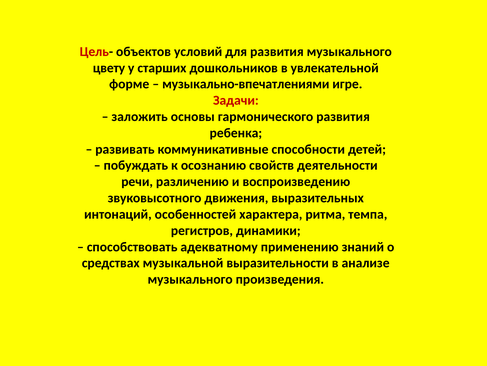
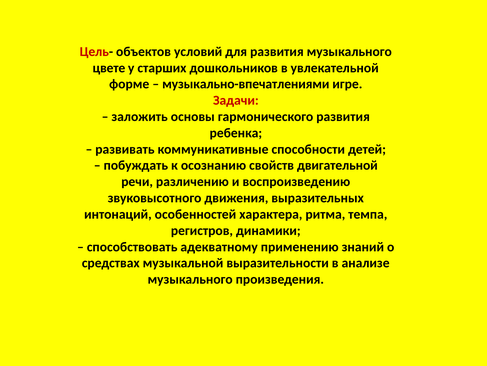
цвету: цвету -> цвете (109, 68)
деятельности: деятельности -> двигательной (337, 165)
